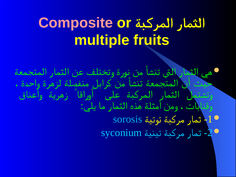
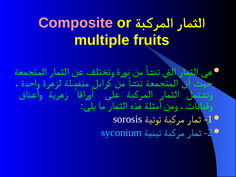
sorosis colour: light blue -> white (128, 119)
